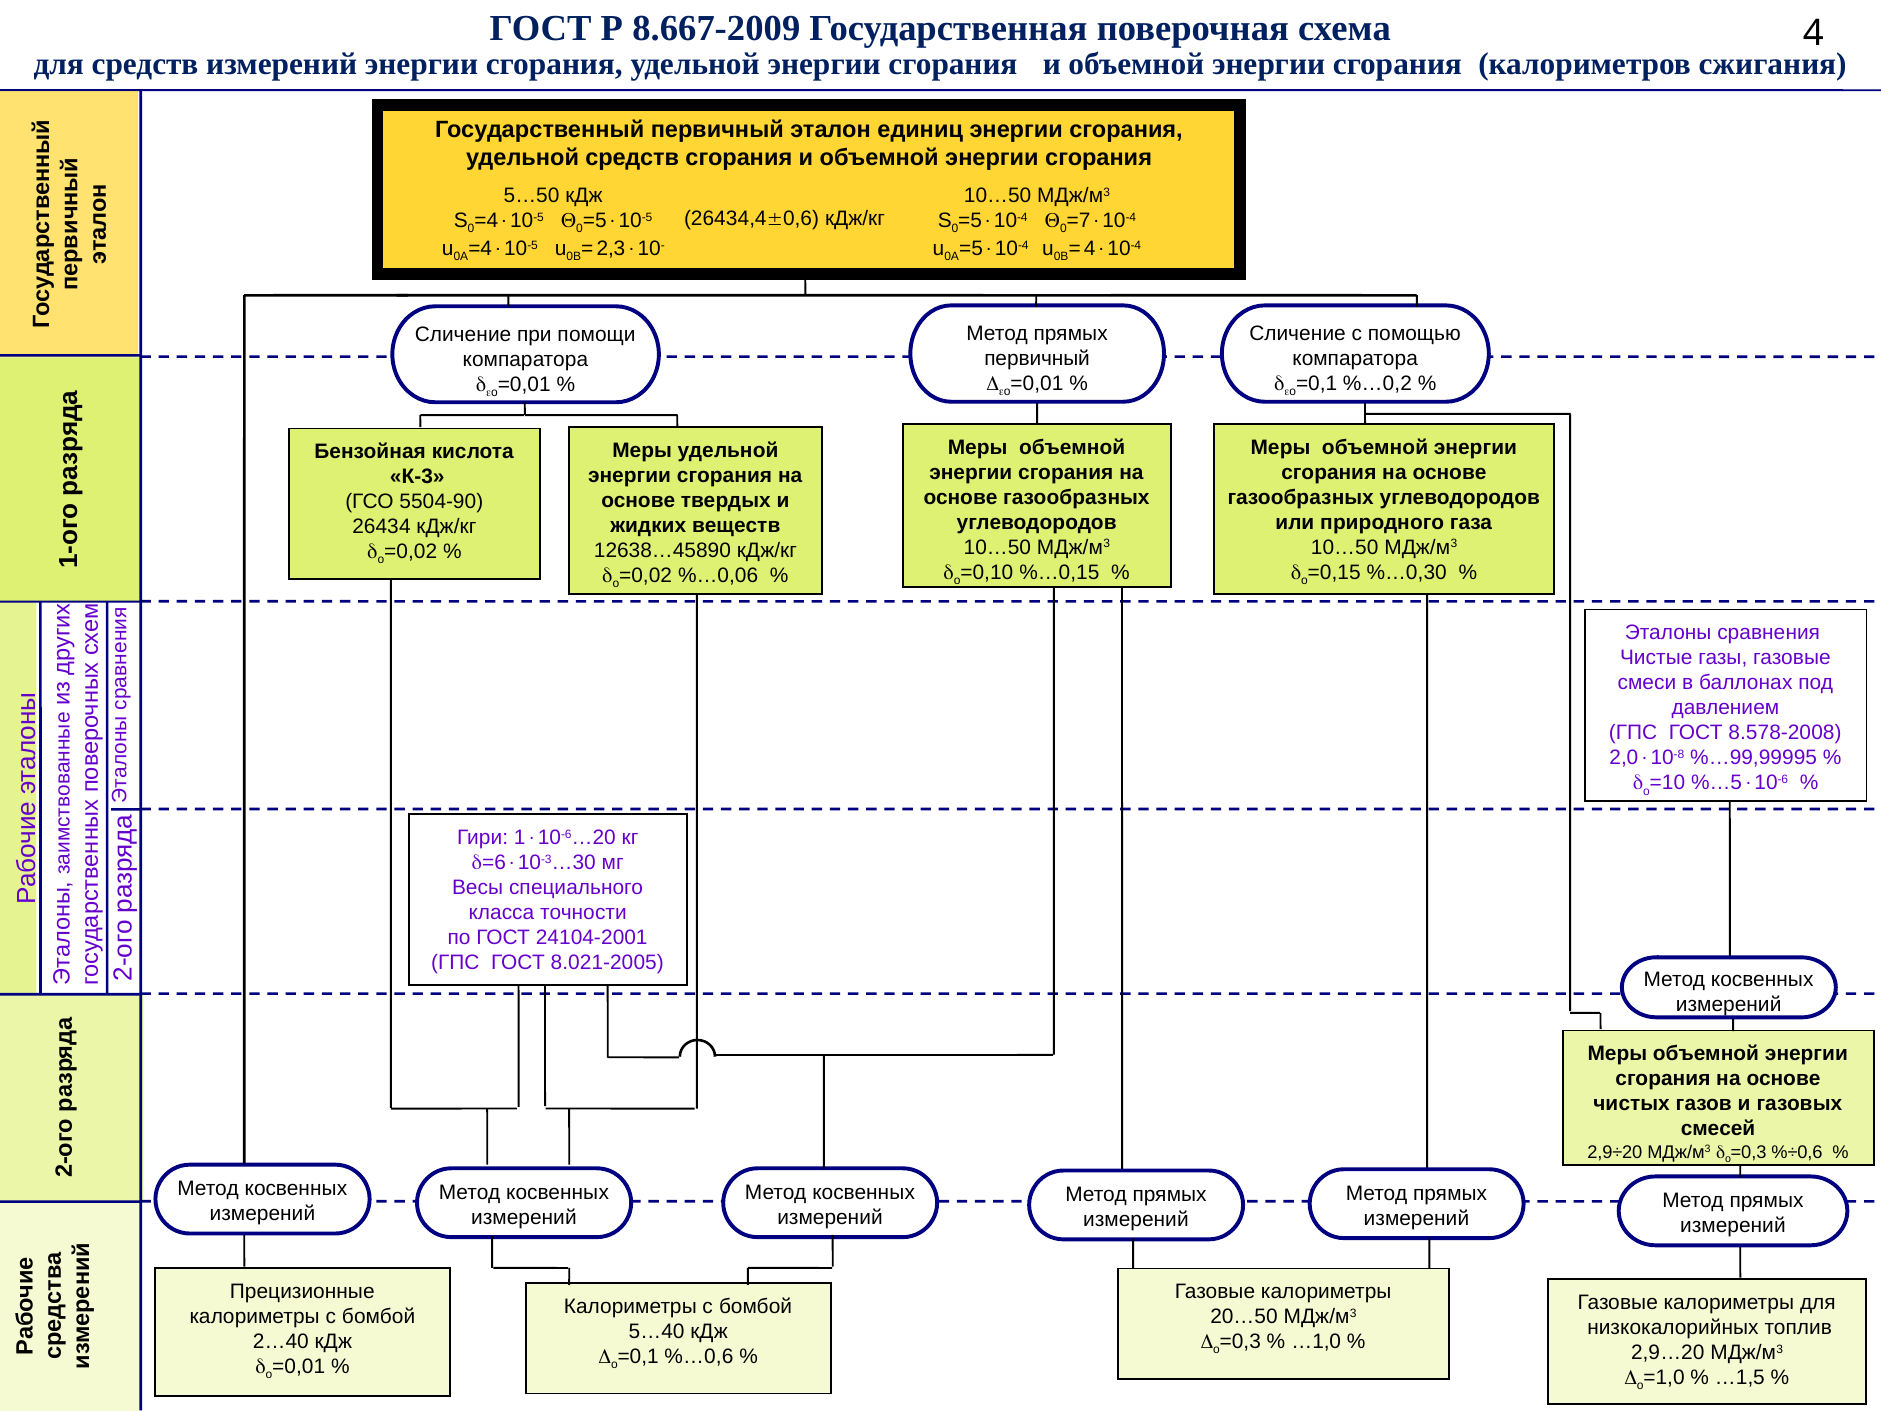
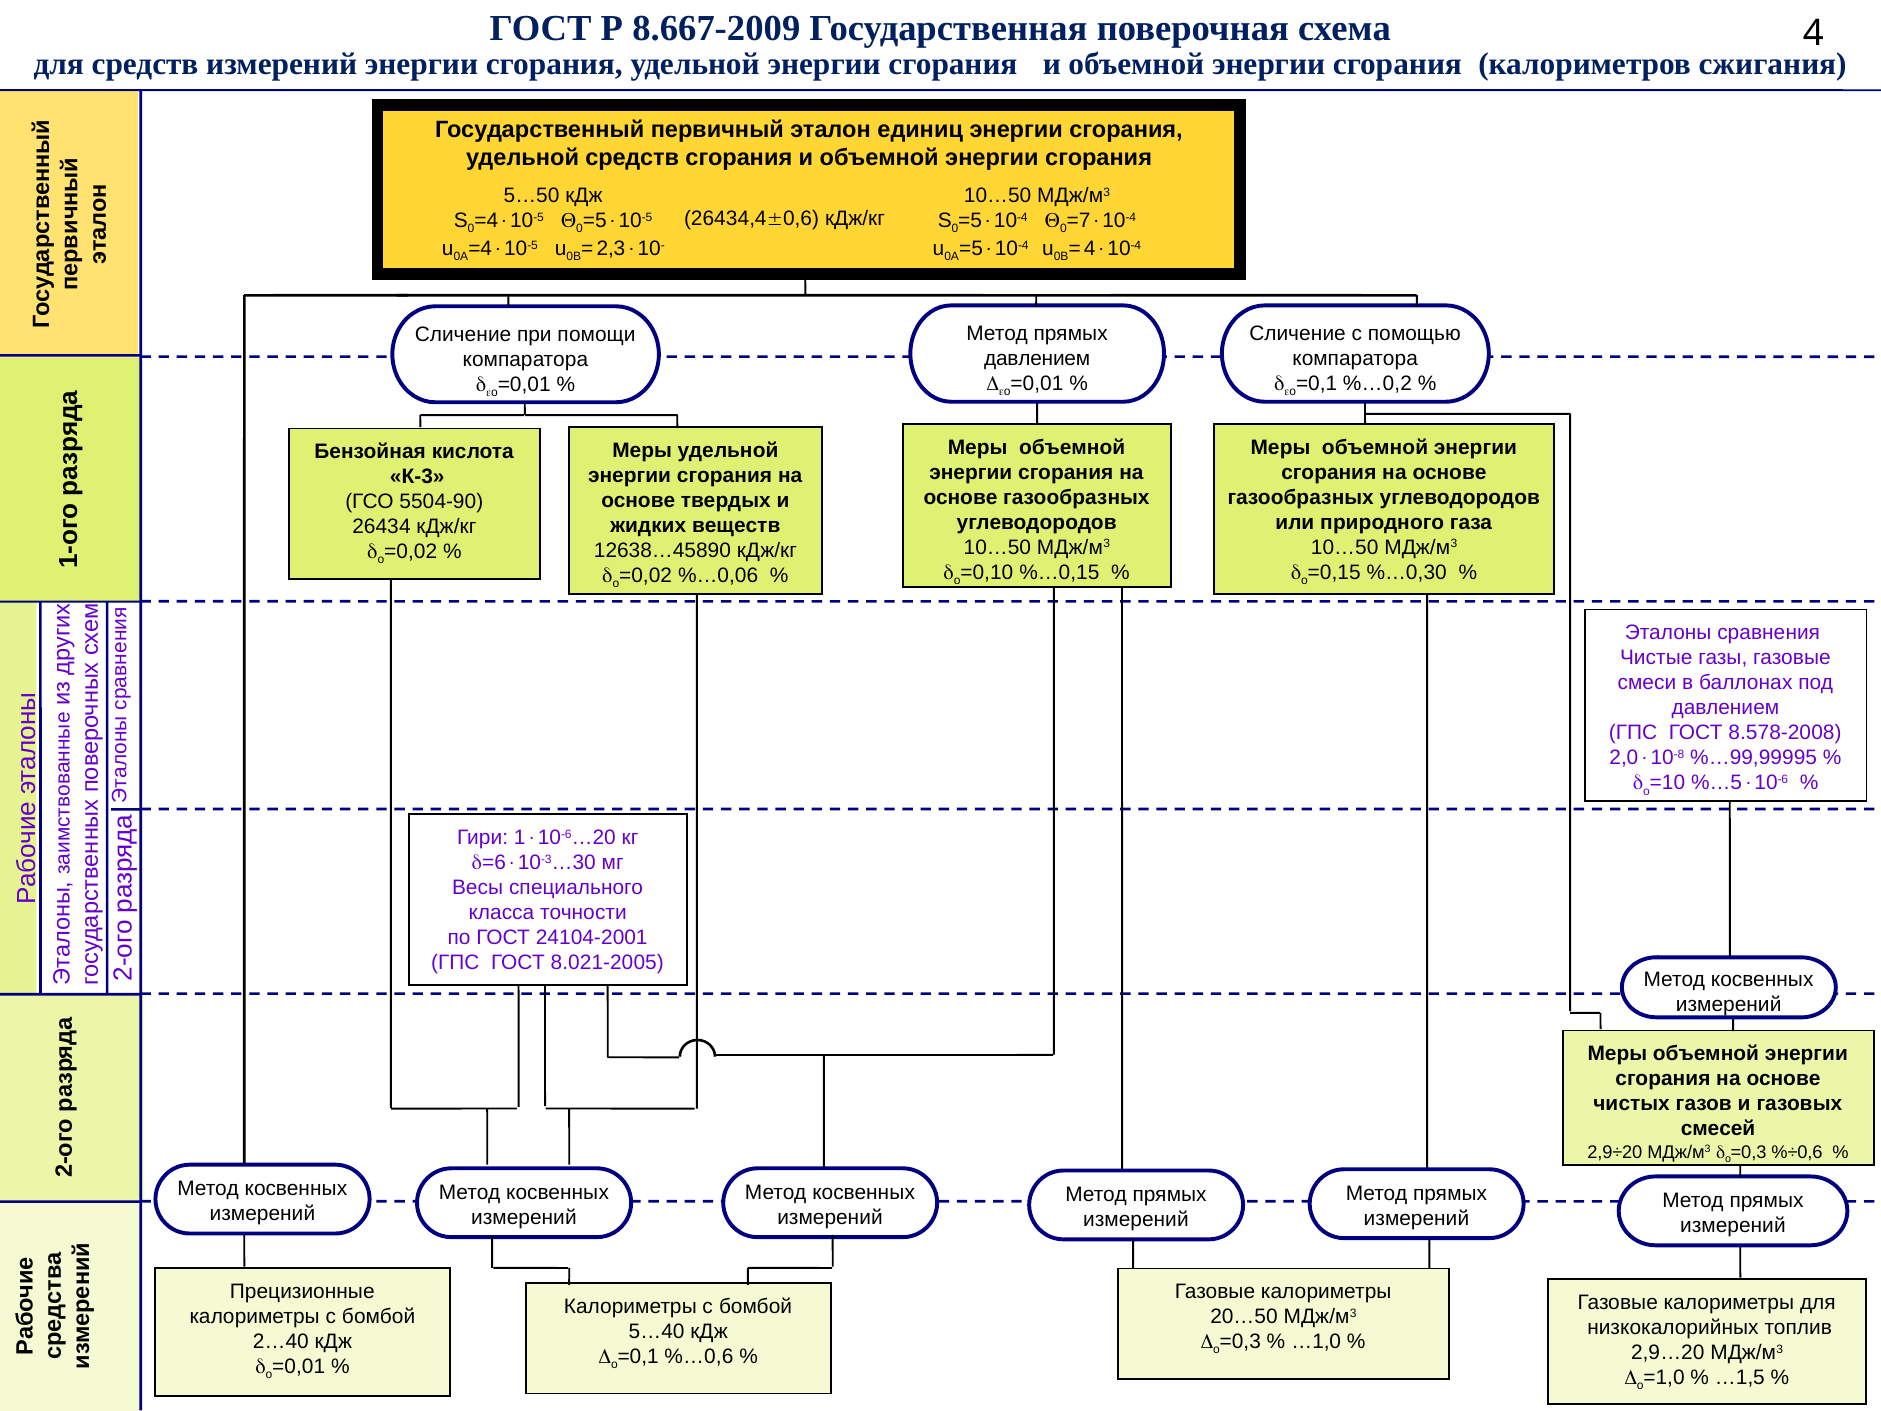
первичный: первичный -> давлением (1037, 358)
